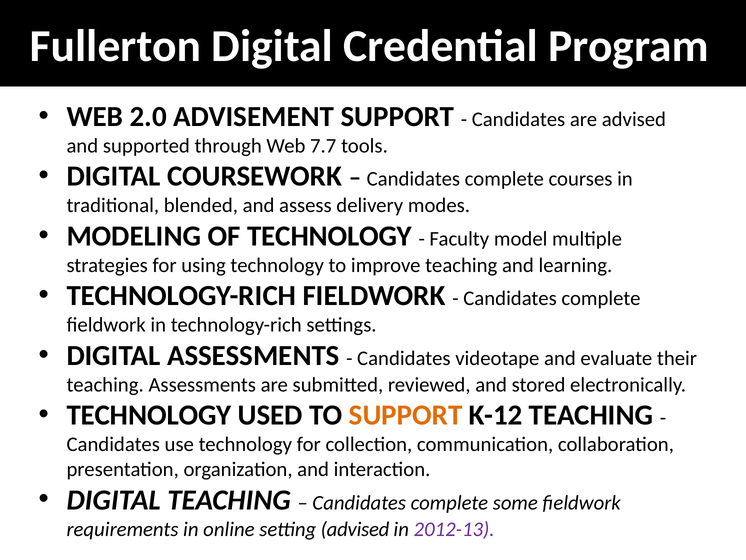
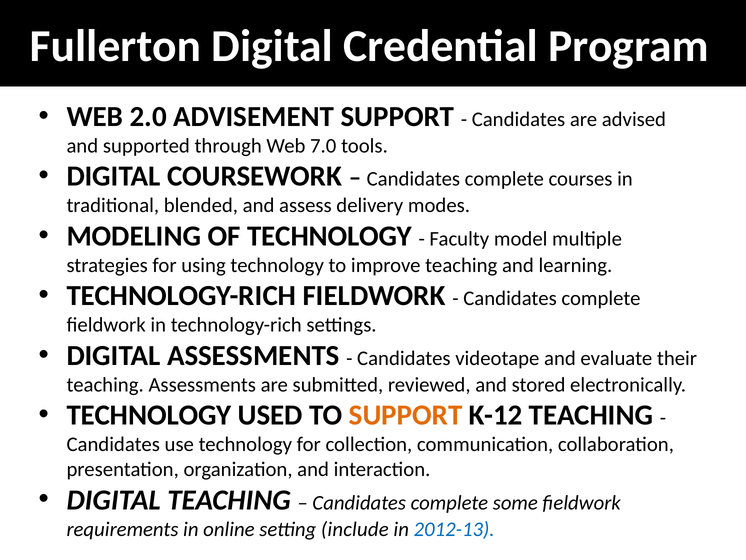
7.7: 7.7 -> 7.0 (323, 146)
setting advised: advised -> include (355, 529)
2012-13 colour: purple -> blue (454, 529)
